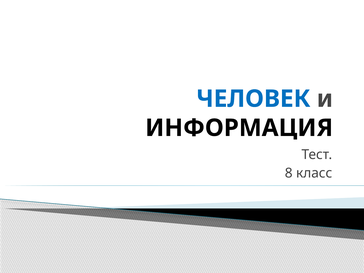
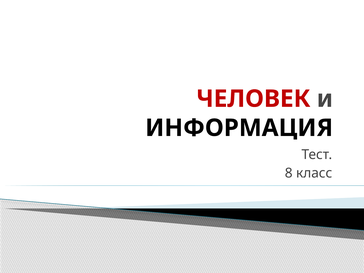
ЧЕЛОВЕК colour: blue -> red (253, 99)
